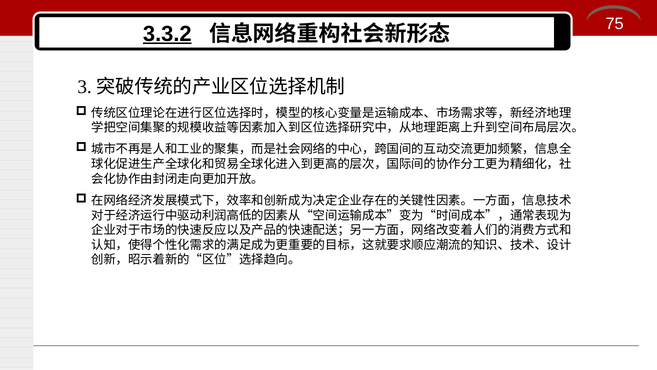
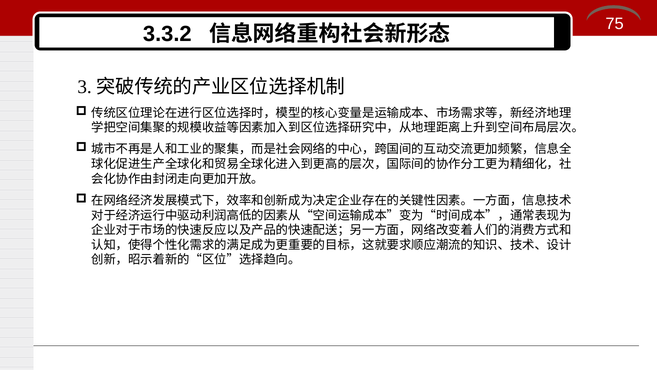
3.3.2 underline: present -> none (167, 34)
